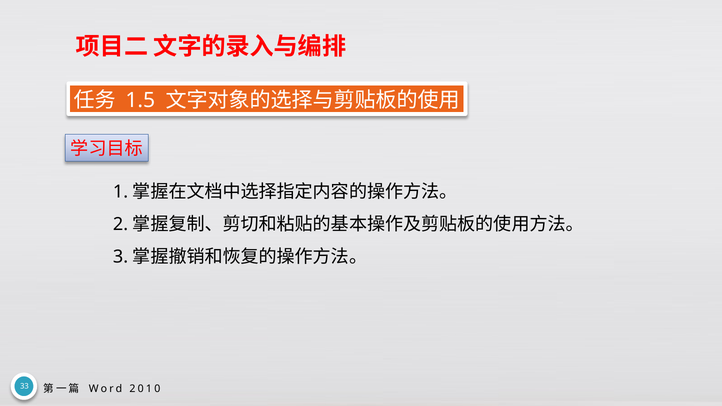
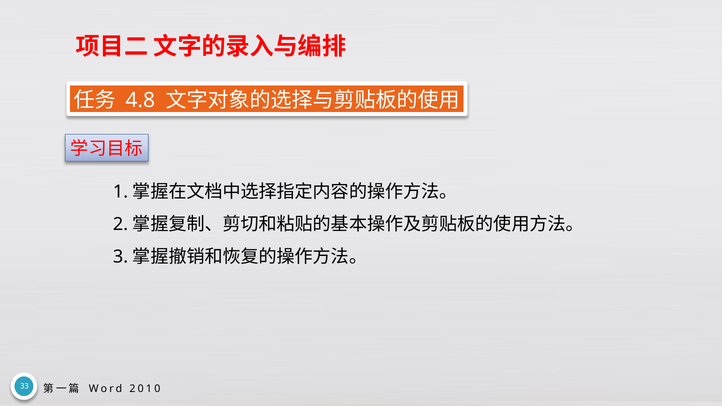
1.5: 1.5 -> 4.8 (140, 100)
